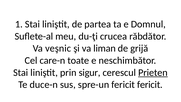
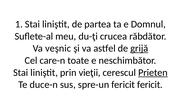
liman: liman -> astfel (105, 48)
grijă underline: none -> present (139, 48)
sigur: sigur -> vieţii (90, 72)
